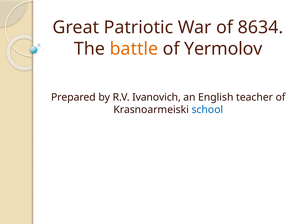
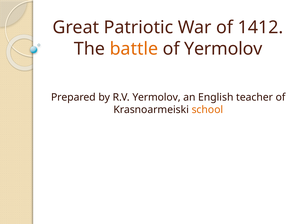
8634: 8634 -> 1412 (261, 28)
R.V Ivanovich: Ivanovich -> Yermolov (157, 97)
school colour: blue -> orange (207, 110)
